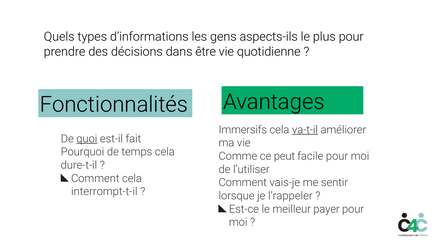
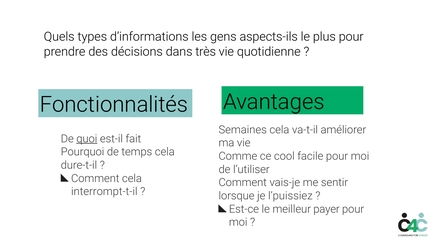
être: être -> très (206, 52)
Immersifs: Immersifs -> Semaines (243, 130)
va-t-il underline: present -> none (305, 130)
peut: peut -> cool (284, 157)
l’rappeler: l’rappeler -> l’puissiez (290, 196)
